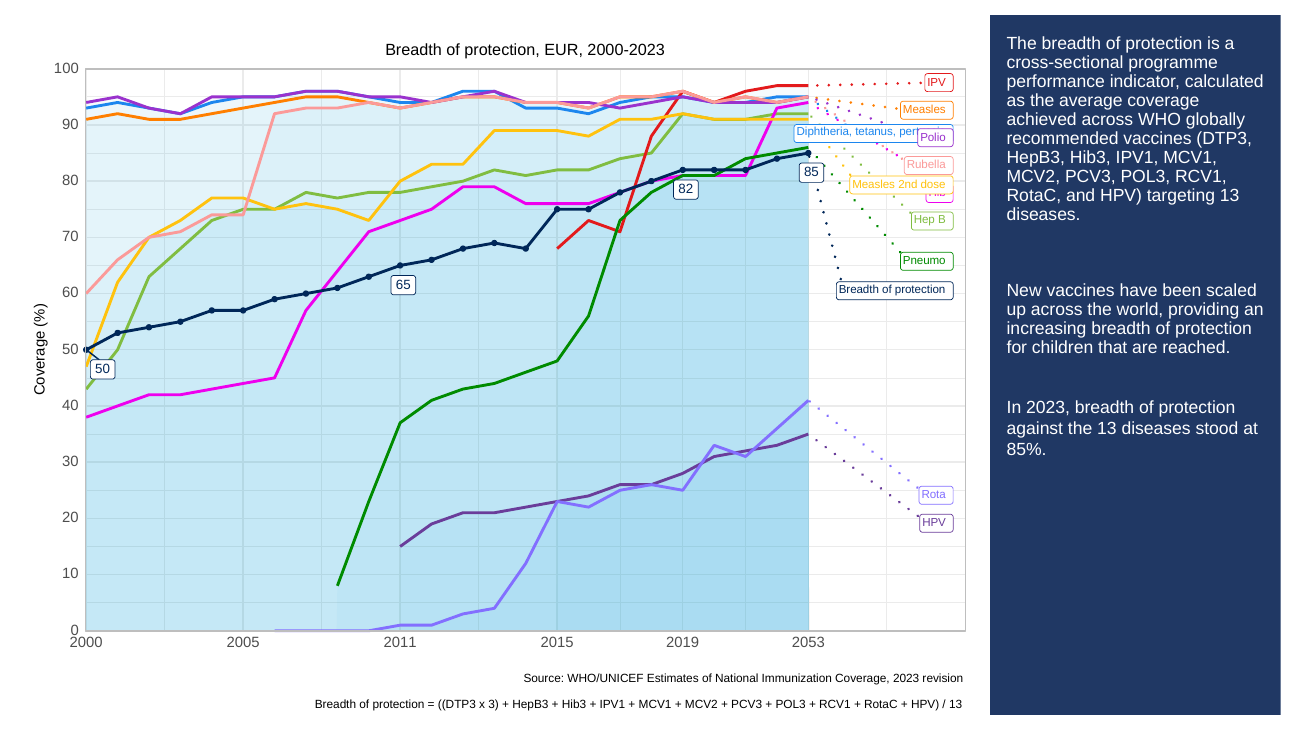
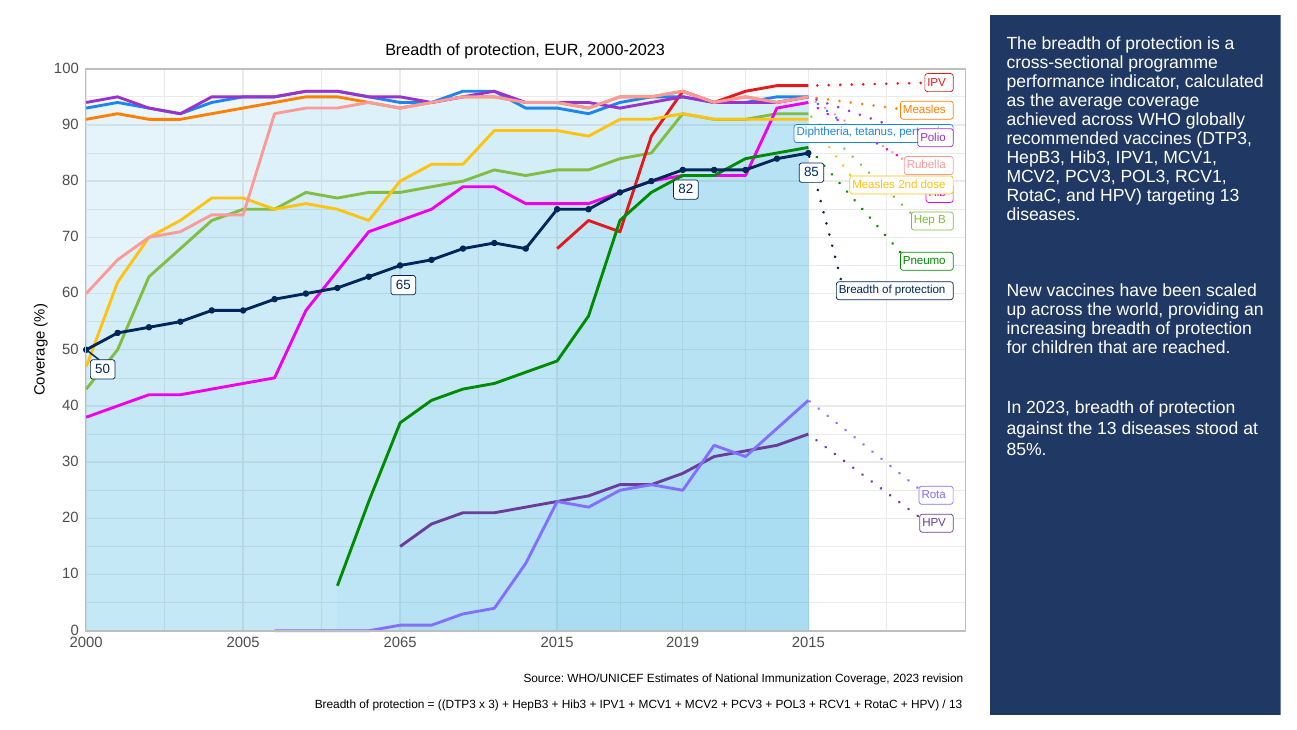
2011: 2011 -> 2065 (400, 642)
2019 2053: 2053 -> 2015 (808, 642)
